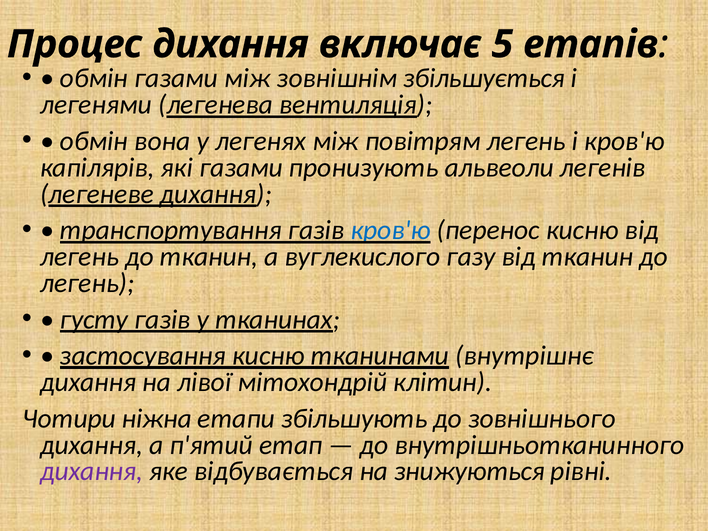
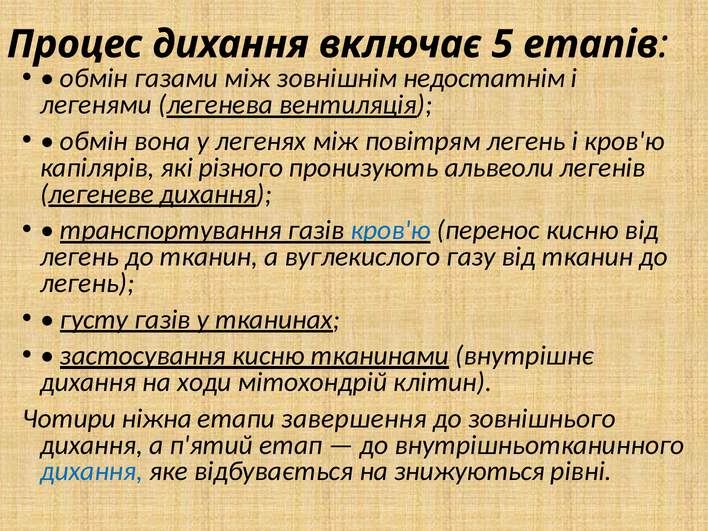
збільшується: збільшується -> недостатнім (484, 78)
які газами: газами -> різного (241, 167)
лівої: лівої -> ходи (204, 382)
збільшують: збільшують -> завершення (354, 418)
дихання colour: purple -> blue (92, 471)
